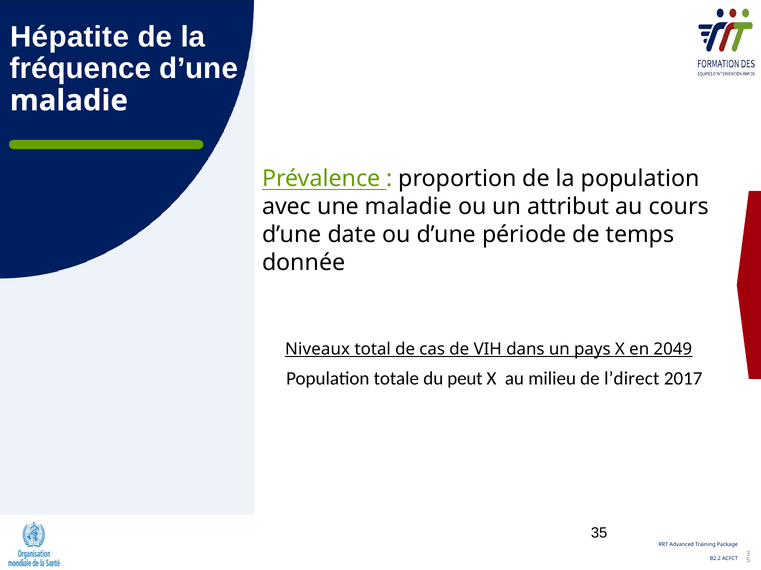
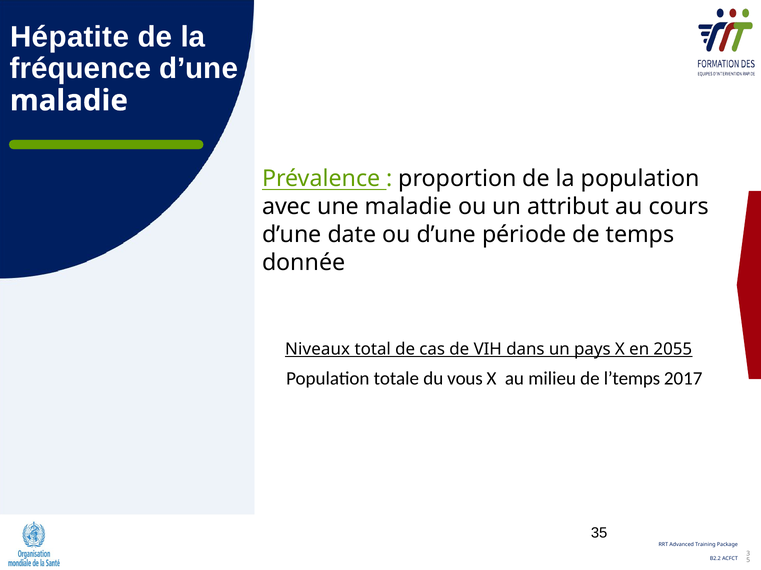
2049: 2049 -> 2055 (673, 349)
peut: peut -> vous (465, 379)
l’direct: l’direct -> l’temps (632, 379)
